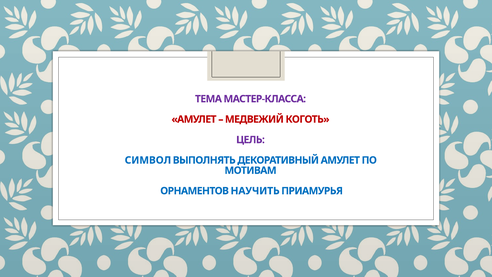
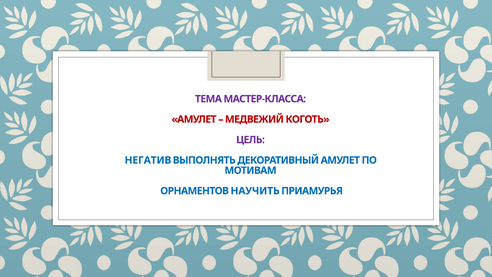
СИМВОЛ: СИМВОЛ -> НЕГАТИВ (148, 160)
